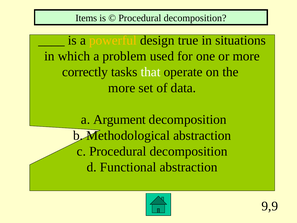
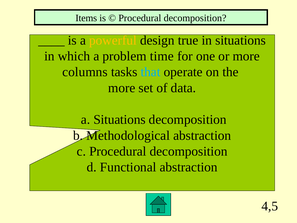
used: used -> time (162, 56)
correctly: correctly -> columns (85, 72)
that colour: white -> light blue (151, 72)
a Argument: Argument -> Situations (120, 119)
9,9: 9,9 -> 4,5 (270, 206)
